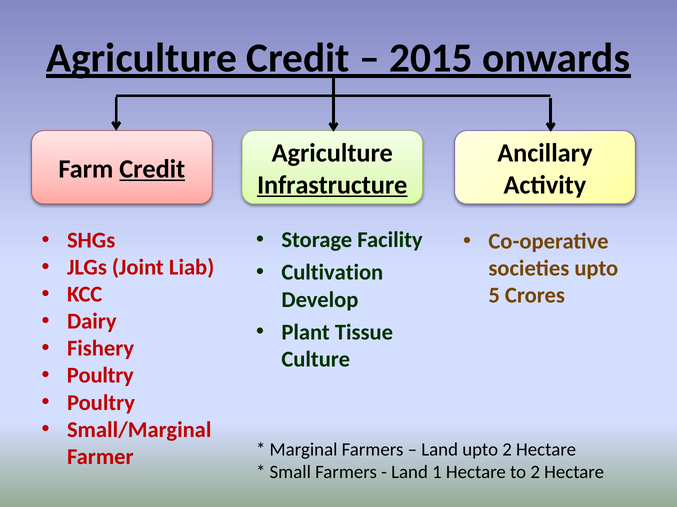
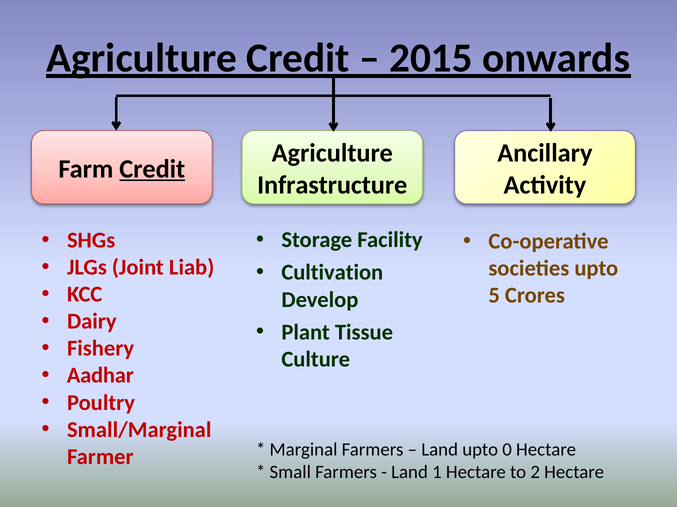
Infrastructure underline: present -> none (332, 185)
Poultry: Poultry -> Aadhar (100, 376)
upto 2: 2 -> 0 (507, 450)
